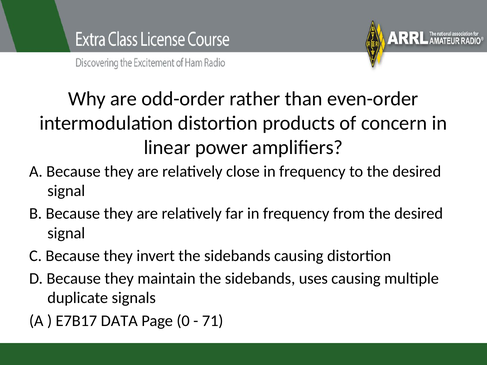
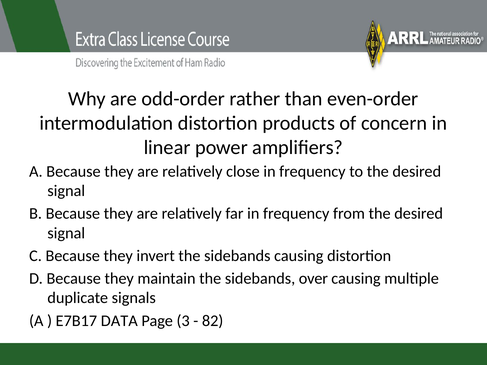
uses: uses -> over (313, 279)
0: 0 -> 3 (183, 321)
71: 71 -> 82 (213, 321)
